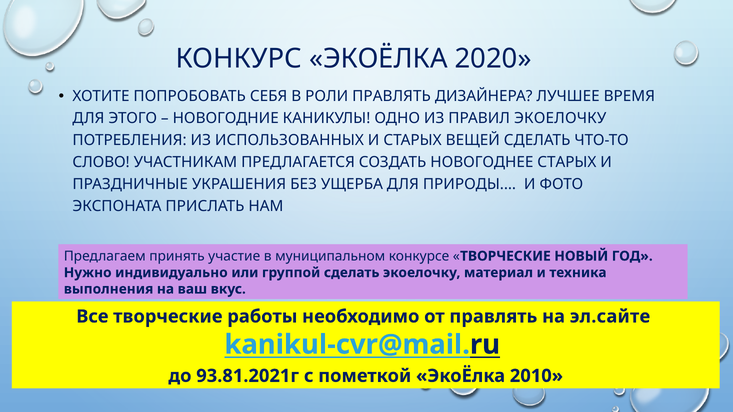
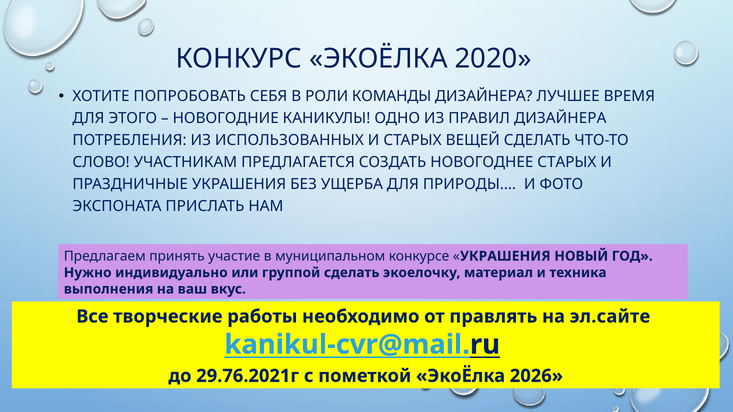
РОЛИ ПРАВЛЯТЬ: ПРАВЛЯТЬ -> КОМАНДЫ (392, 96)
ПРАВИЛ ЭКОЕЛОЧКУ: ЭКОЕЛОЧКУ -> ДИЗАЙНЕРА (560, 118)
ТВОРЧЕСКИЕ: ТВОРЧЕСКИЕ -> УКРАШЕНИЯ (505, 256)
93.81.2021г: 93.81.2021г -> 29.76.2021г (248, 376)
2010: 2010 -> 2026 (536, 376)
